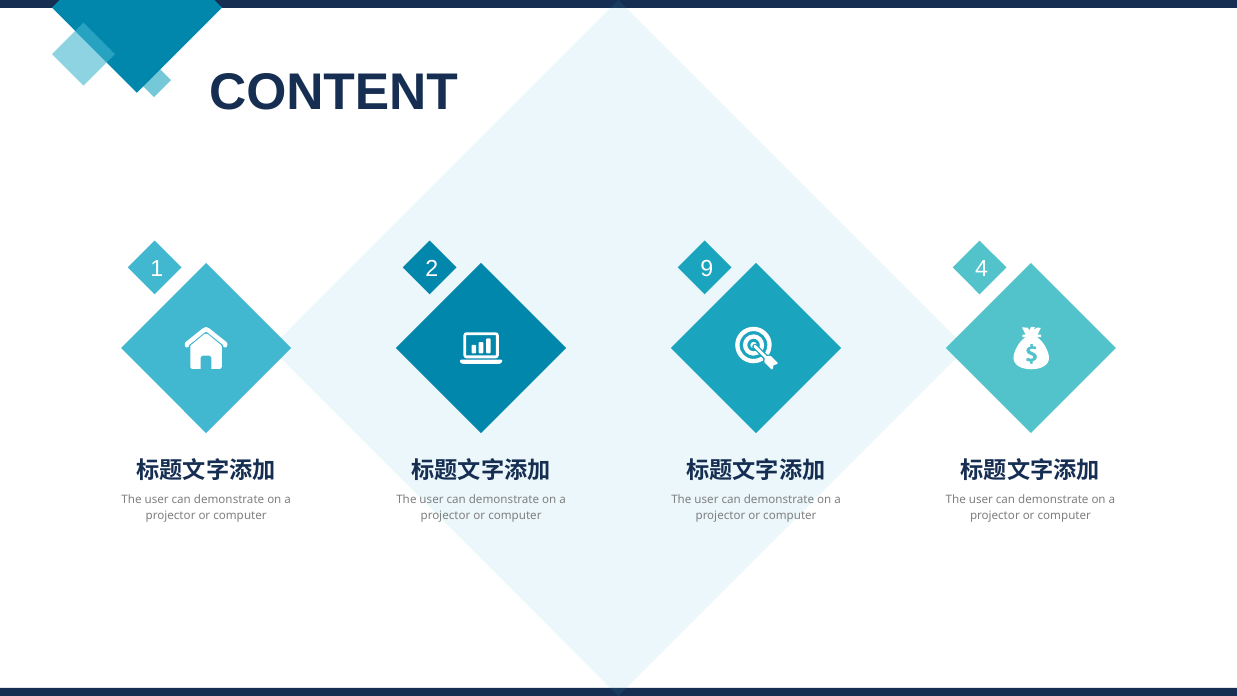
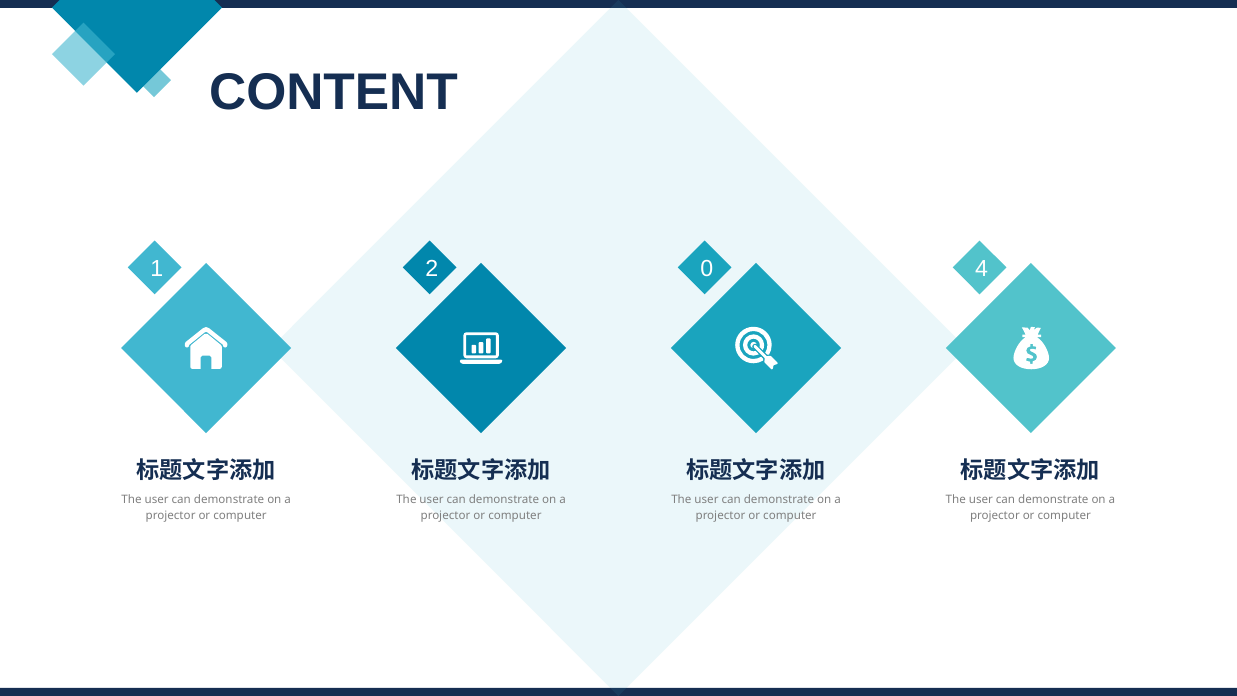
9: 9 -> 0 (707, 269)
